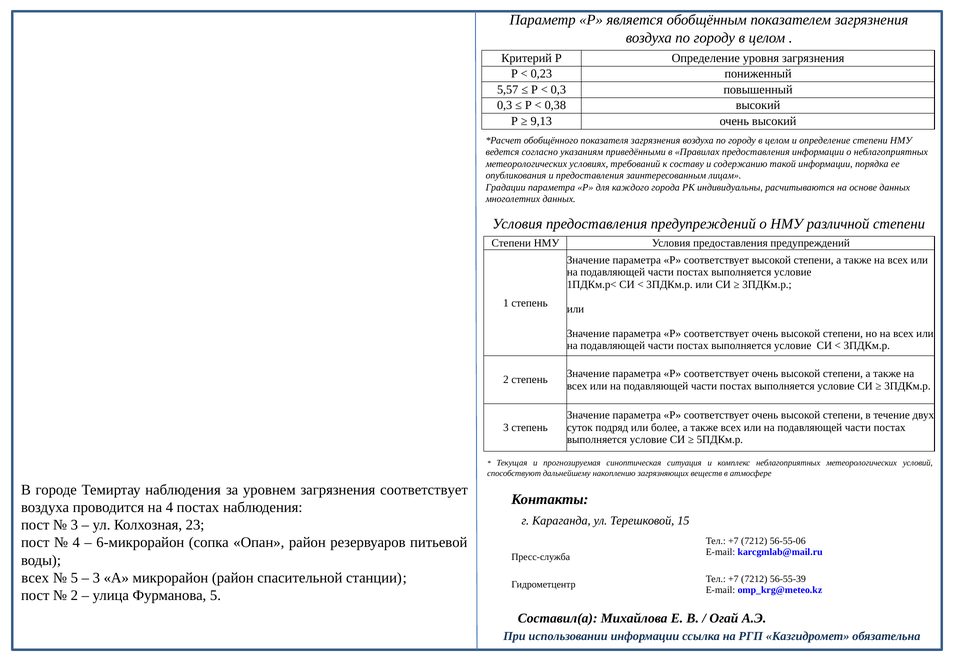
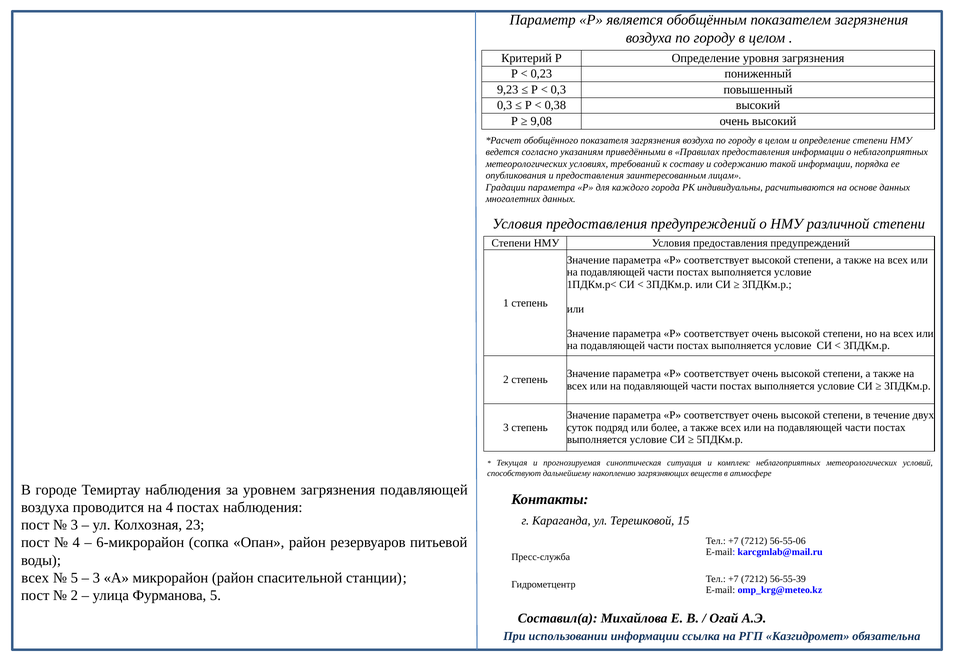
5,57: 5,57 -> 9,23 (508, 90)
9,13: 9,13 -> 9,08 (541, 121)
загрязнения соответствует: соответствует -> подавляющей (424, 489)
